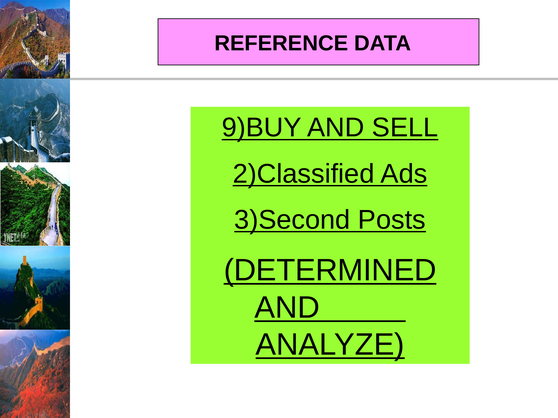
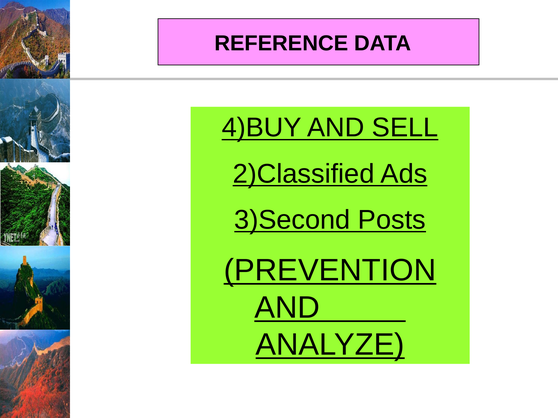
9)BUY: 9)BUY -> 4)BUY (262, 128)
DETERMINED: DETERMINED -> PREVENTION (330, 271)
